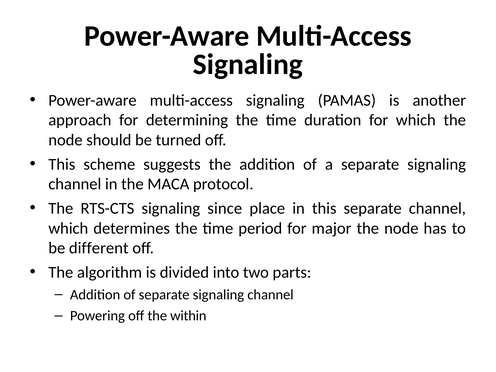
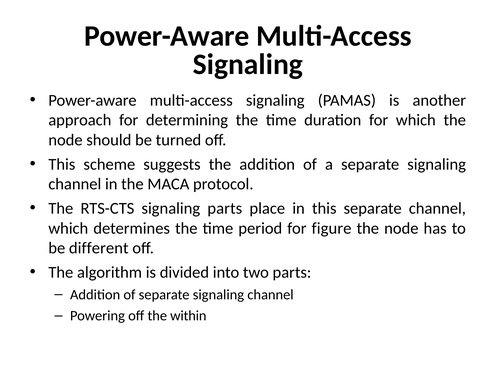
signaling since: since -> parts (225, 208)
major: major -> figure (332, 228)
